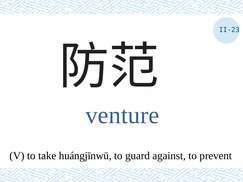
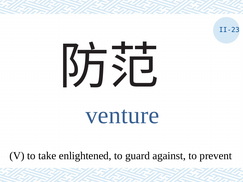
huángjīnwū: huángjīnwū -> enlightened (85, 156)
